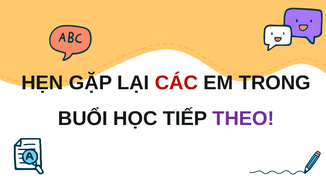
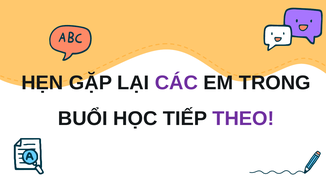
CÁC colour: red -> purple (176, 83)
